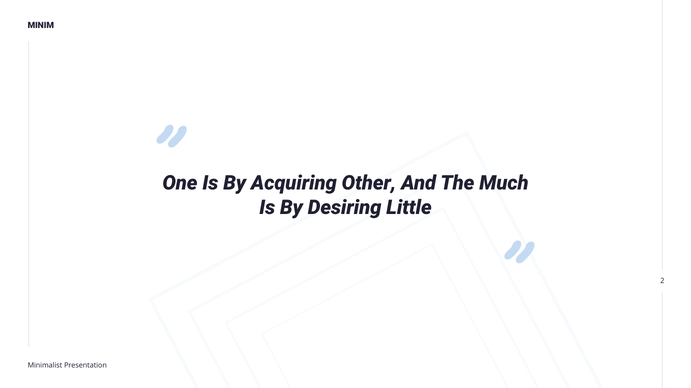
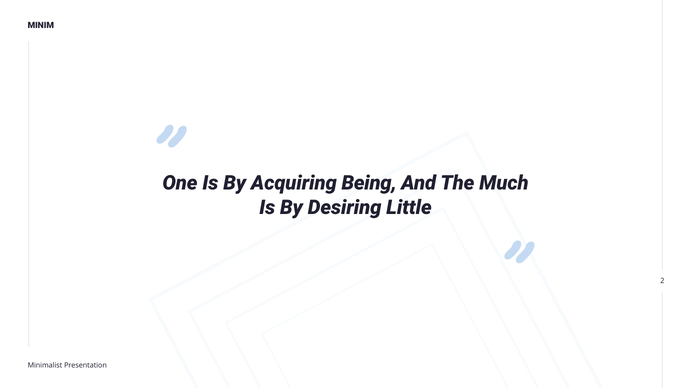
Other: Other -> Being (369, 184)
